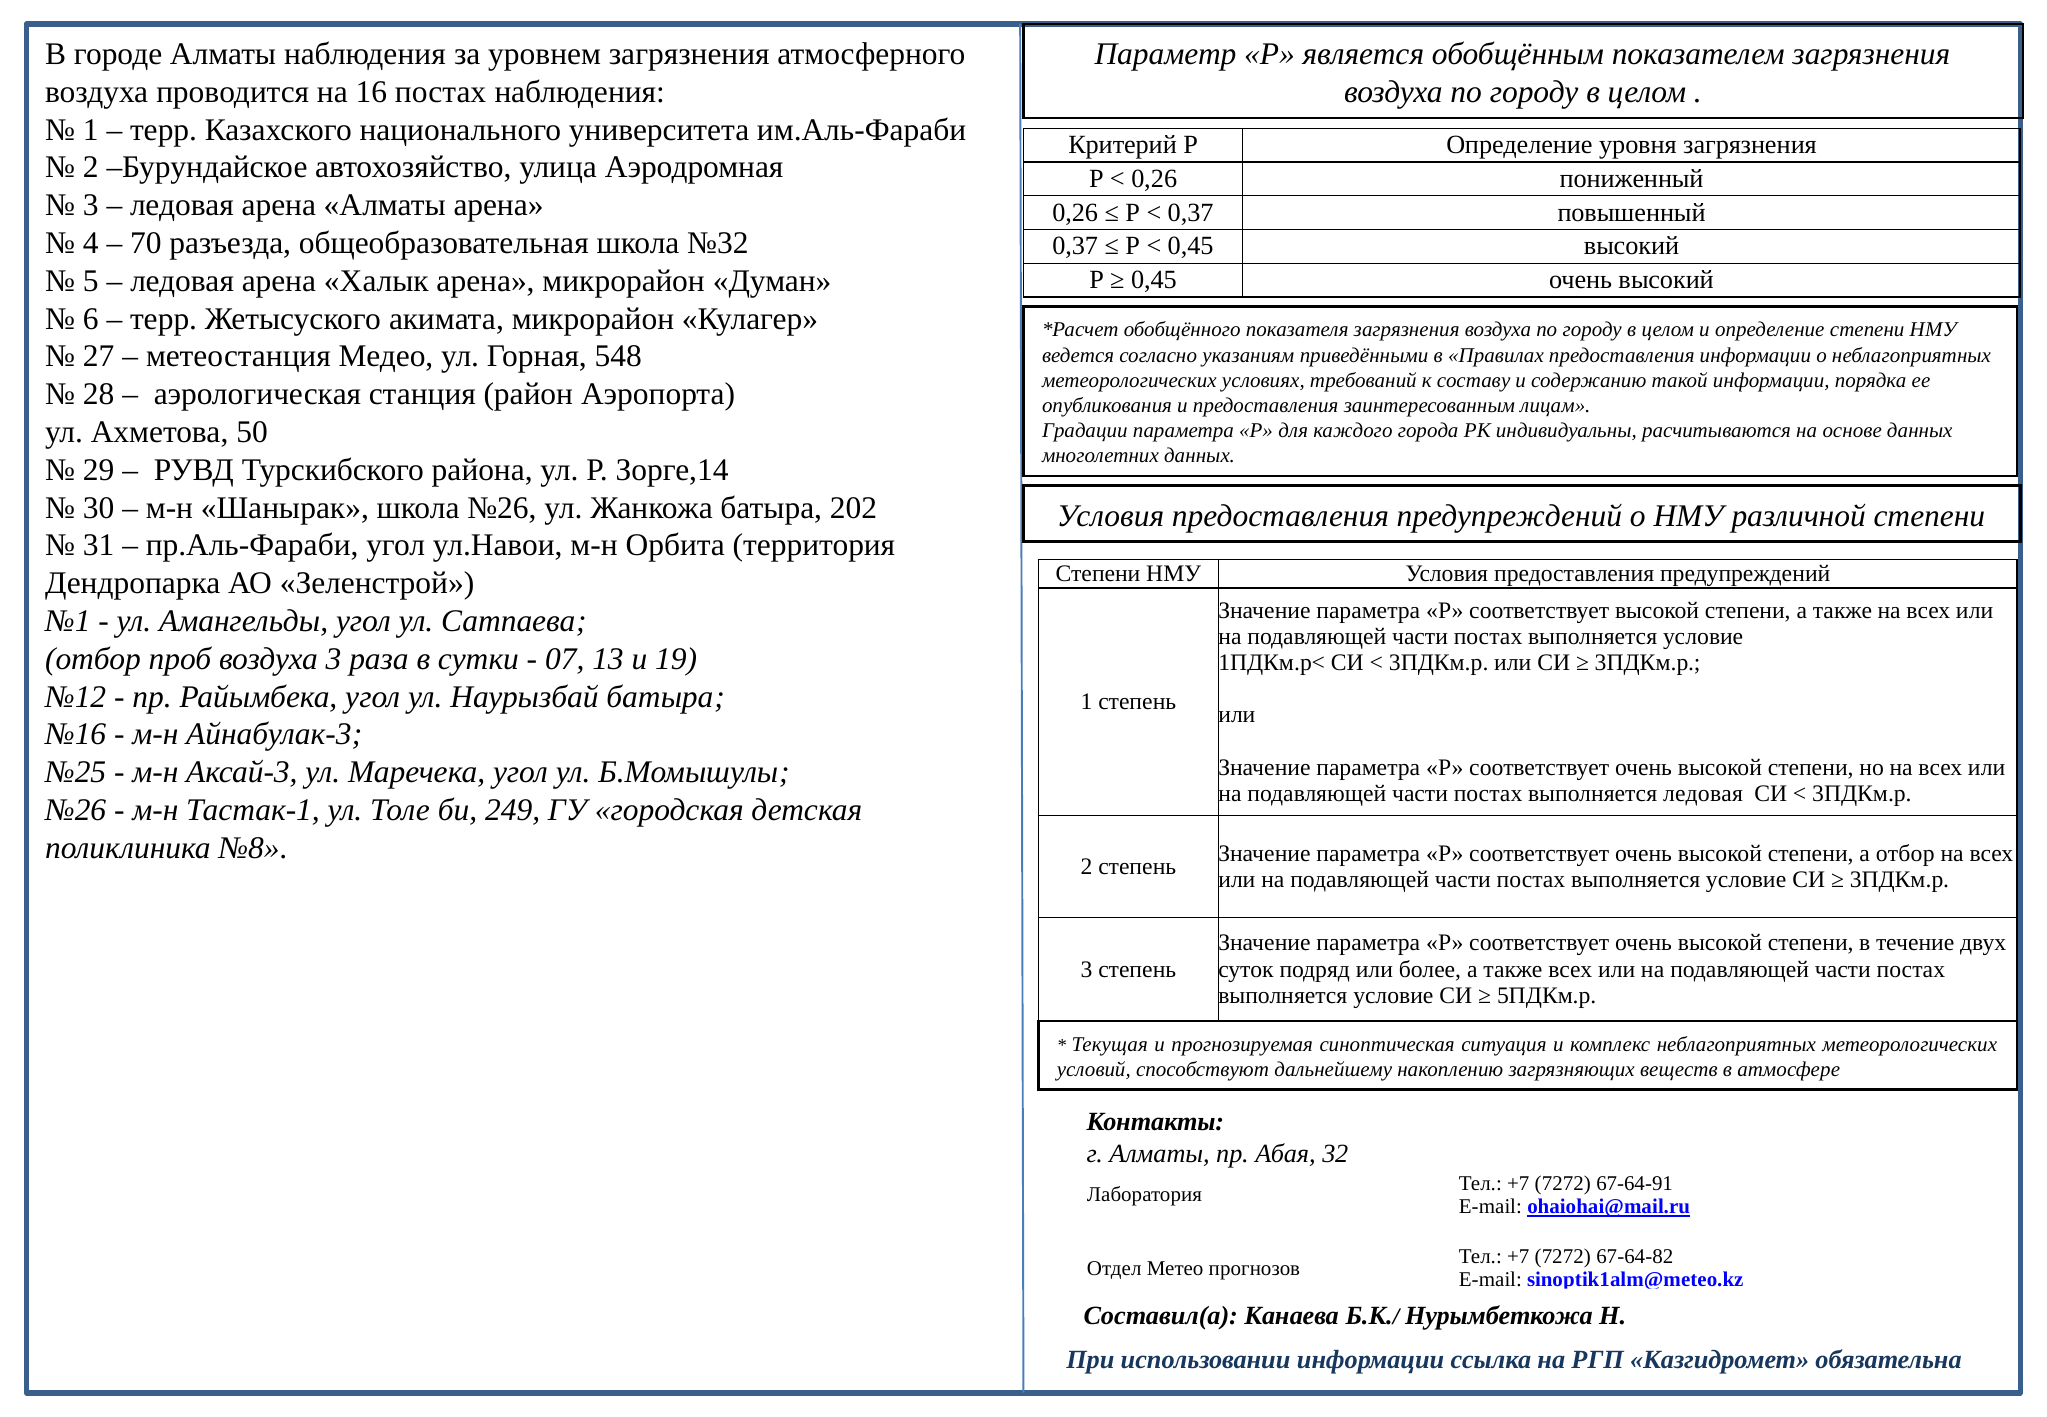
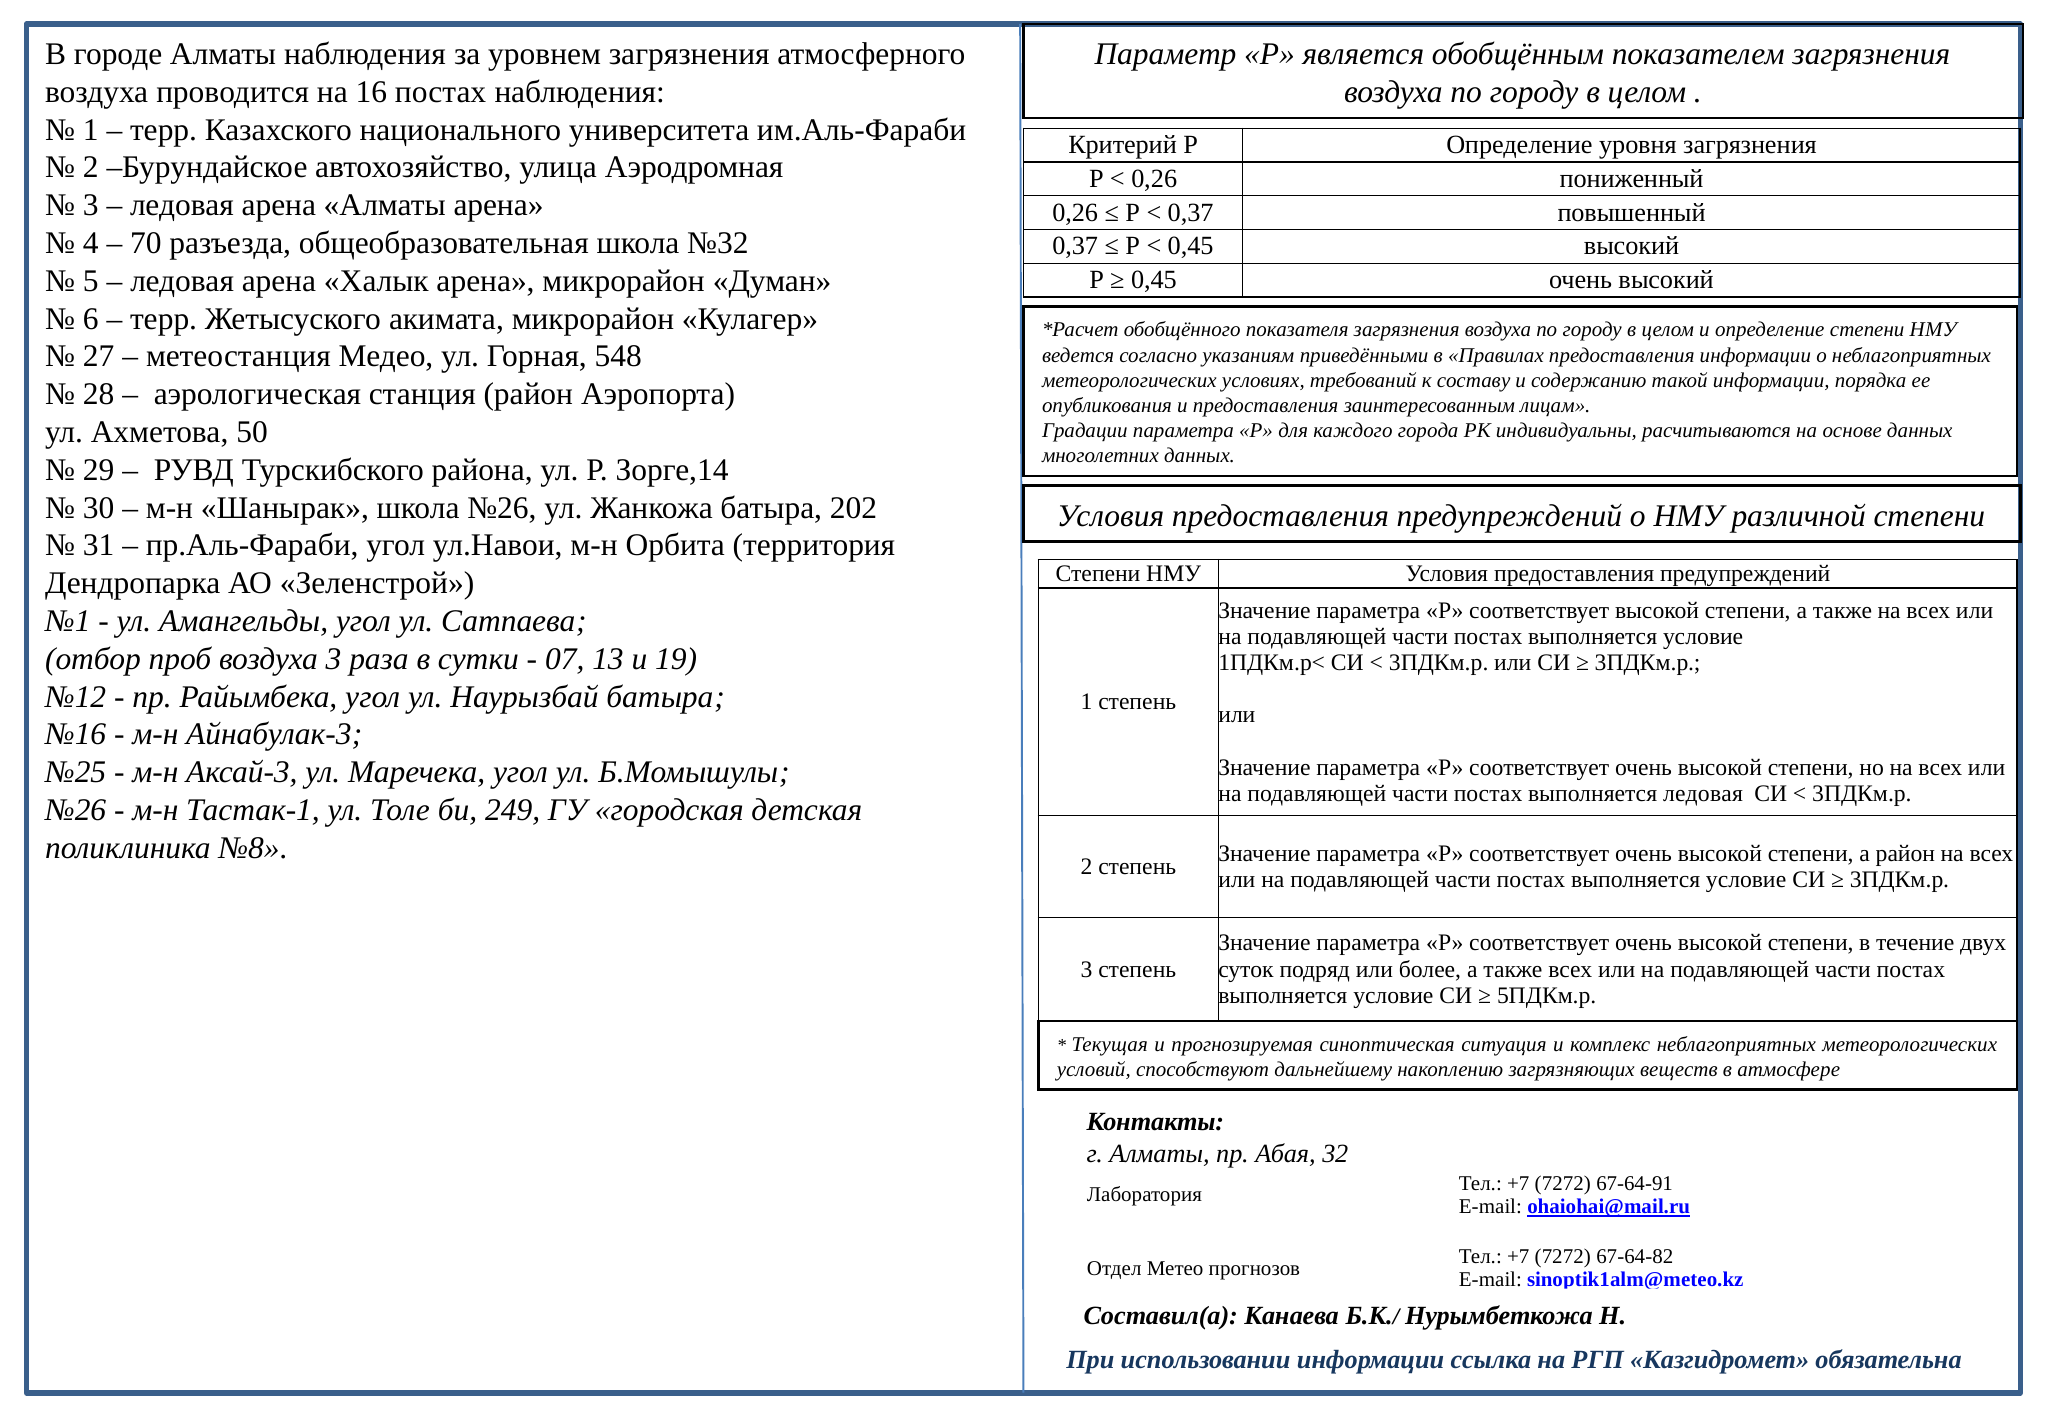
а отбор: отбор -> район (1905, 854)
